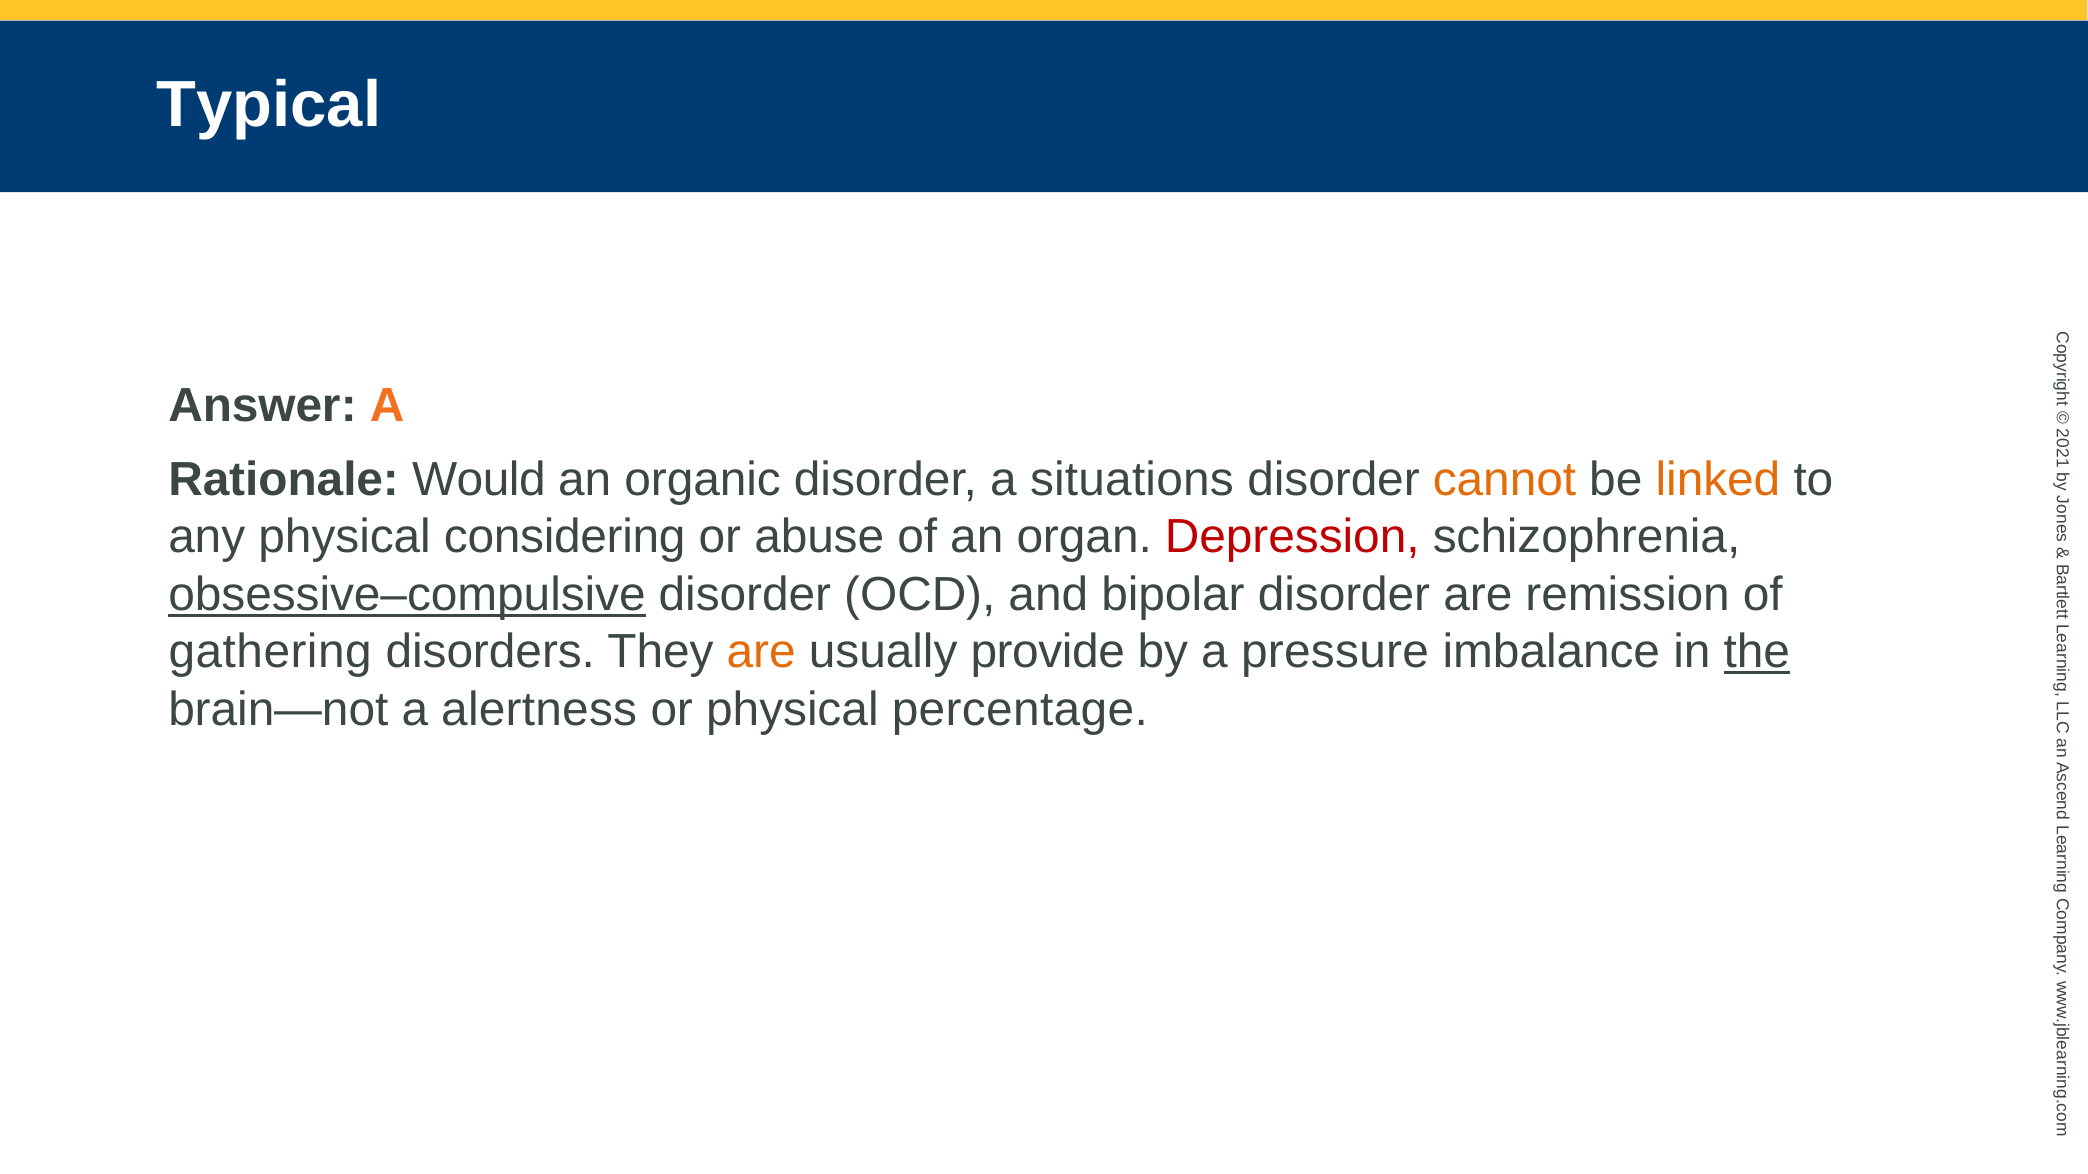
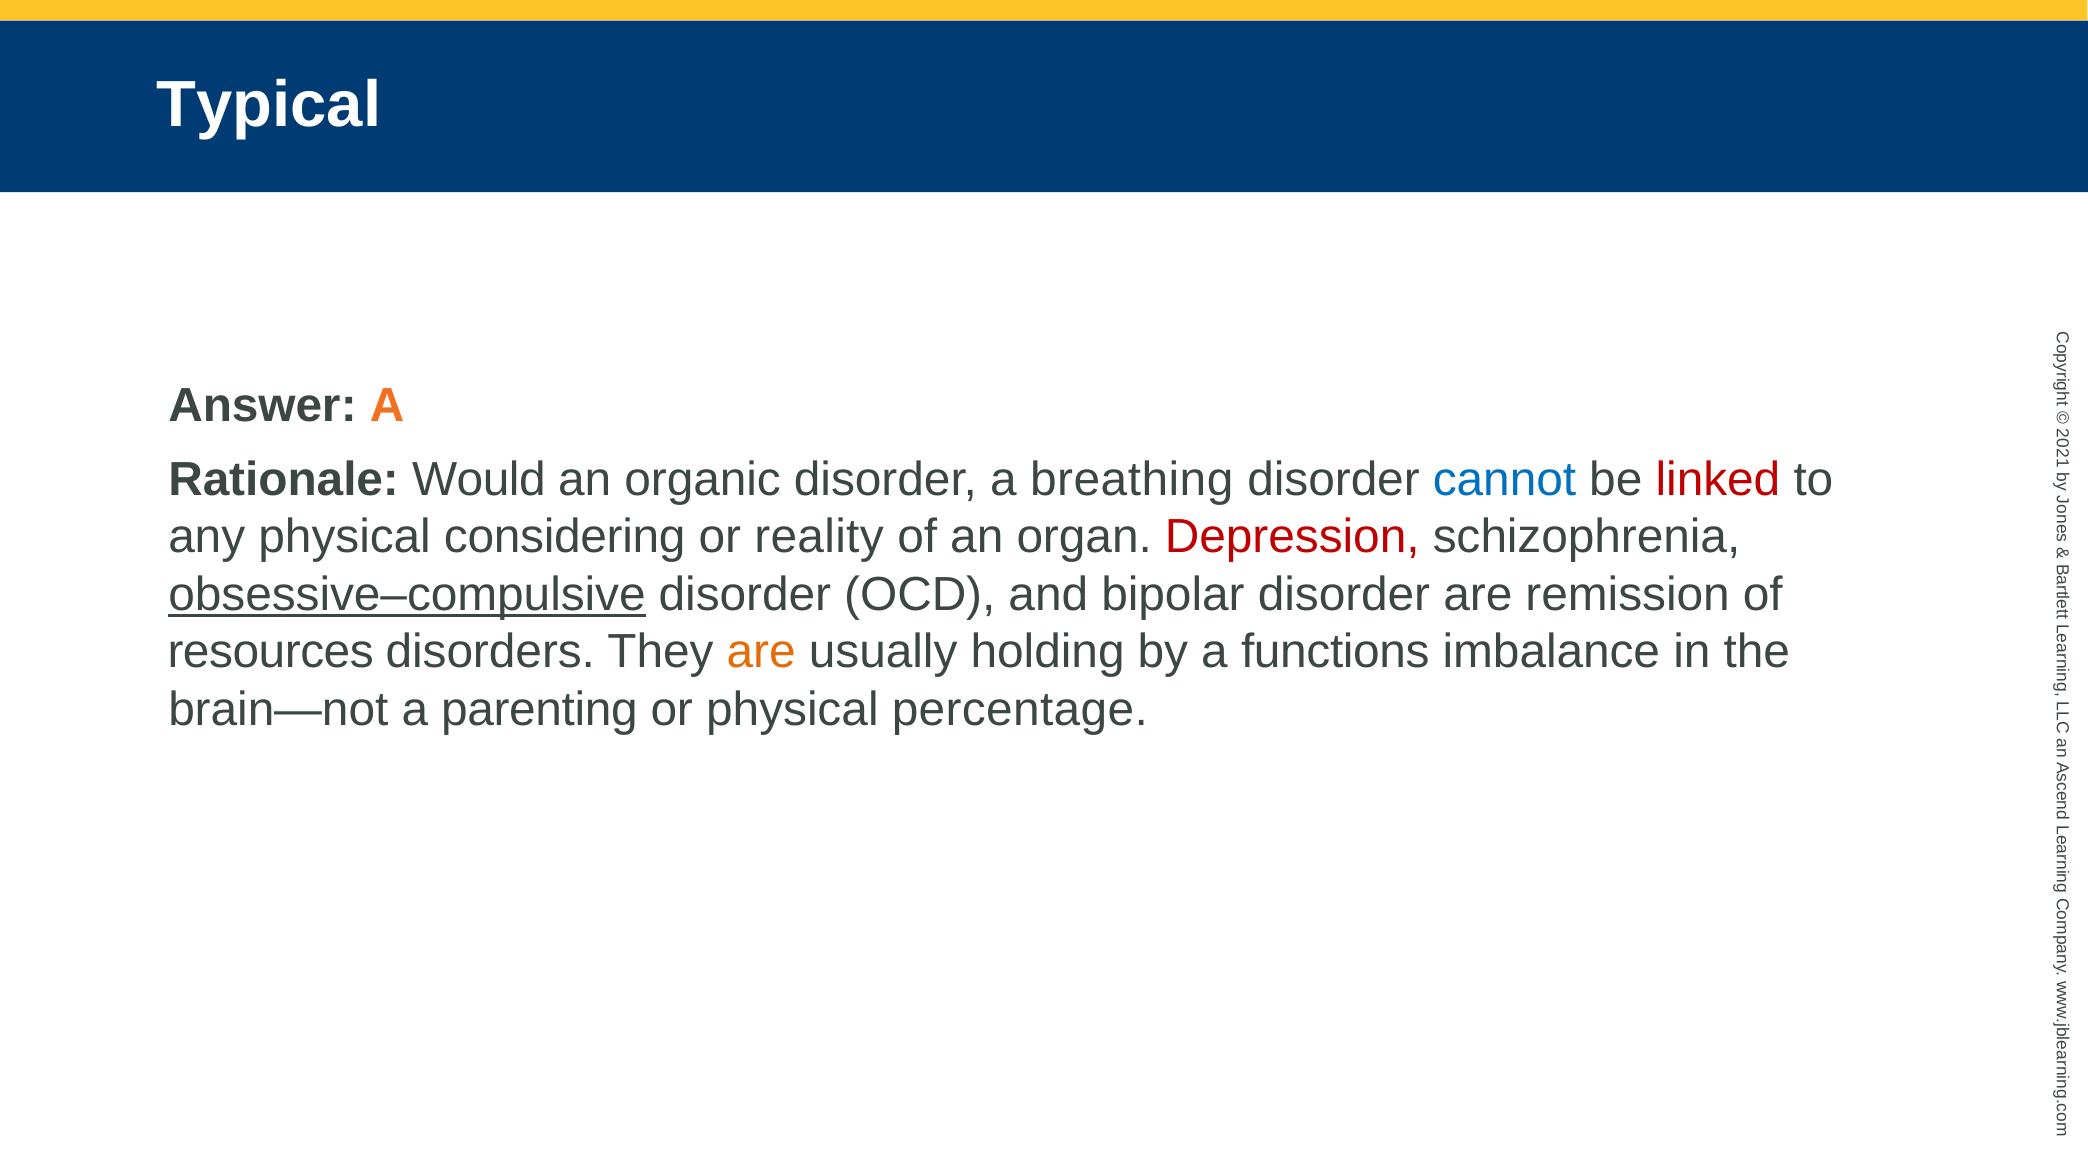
situations: situations -> breathing (1132, 480)
cannot colour: orange -> blue (1504, 480)
linked colour: orange -> red (1718, 480)
abuse: abuse -> reality (819, 537)
gathering: gathering -> resources (271, 652)
provide: provide -> holding (1048, 652)
pressure: pressure -> functions (1335, 652)
the underline: present -> none (1757, 652)
alertness: alertness -> parenting (539, 710)
